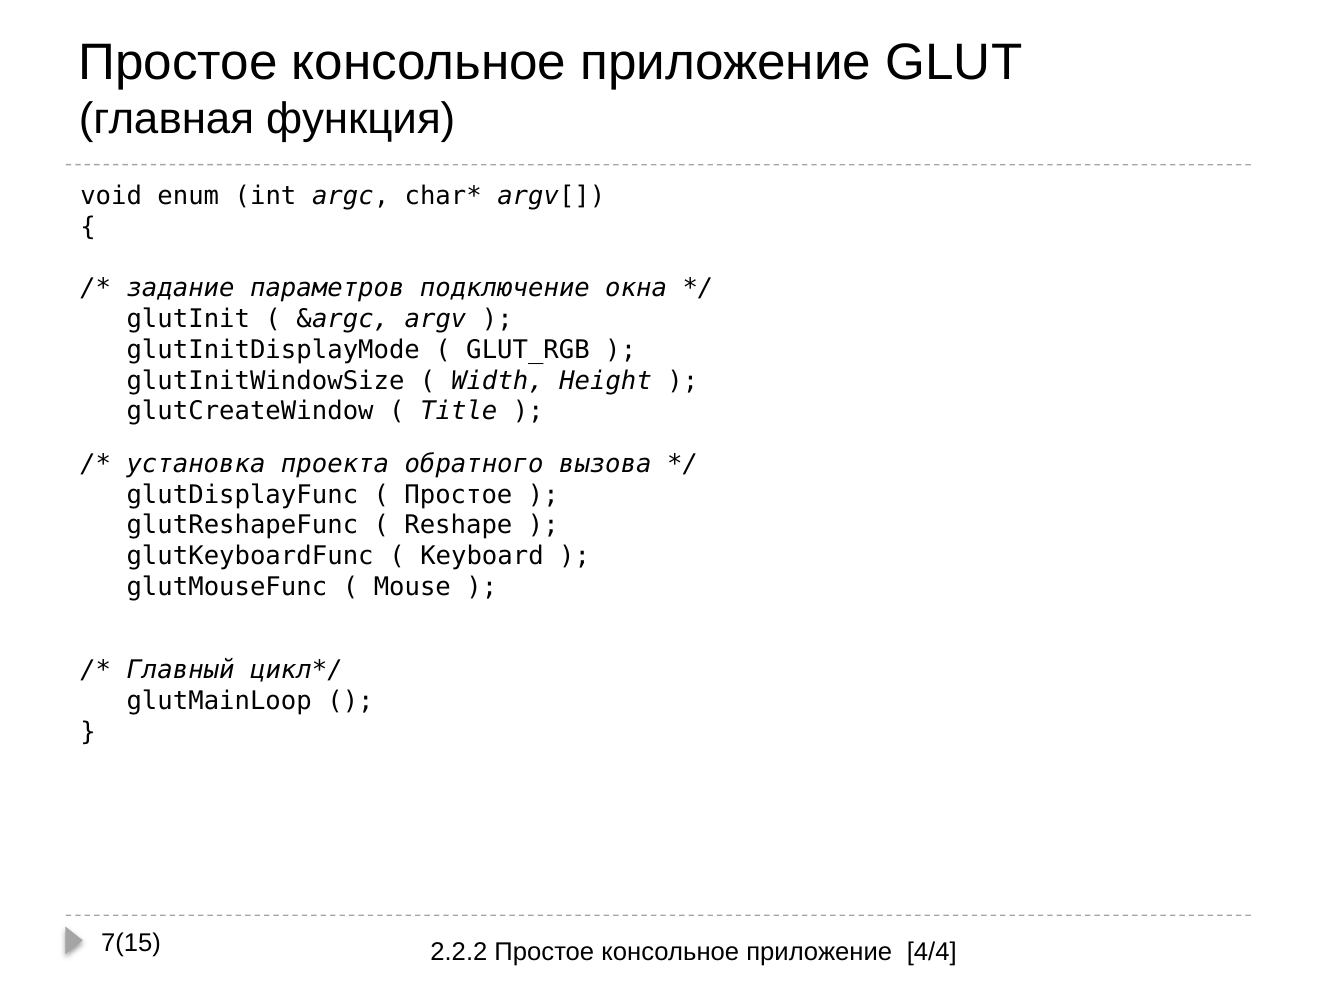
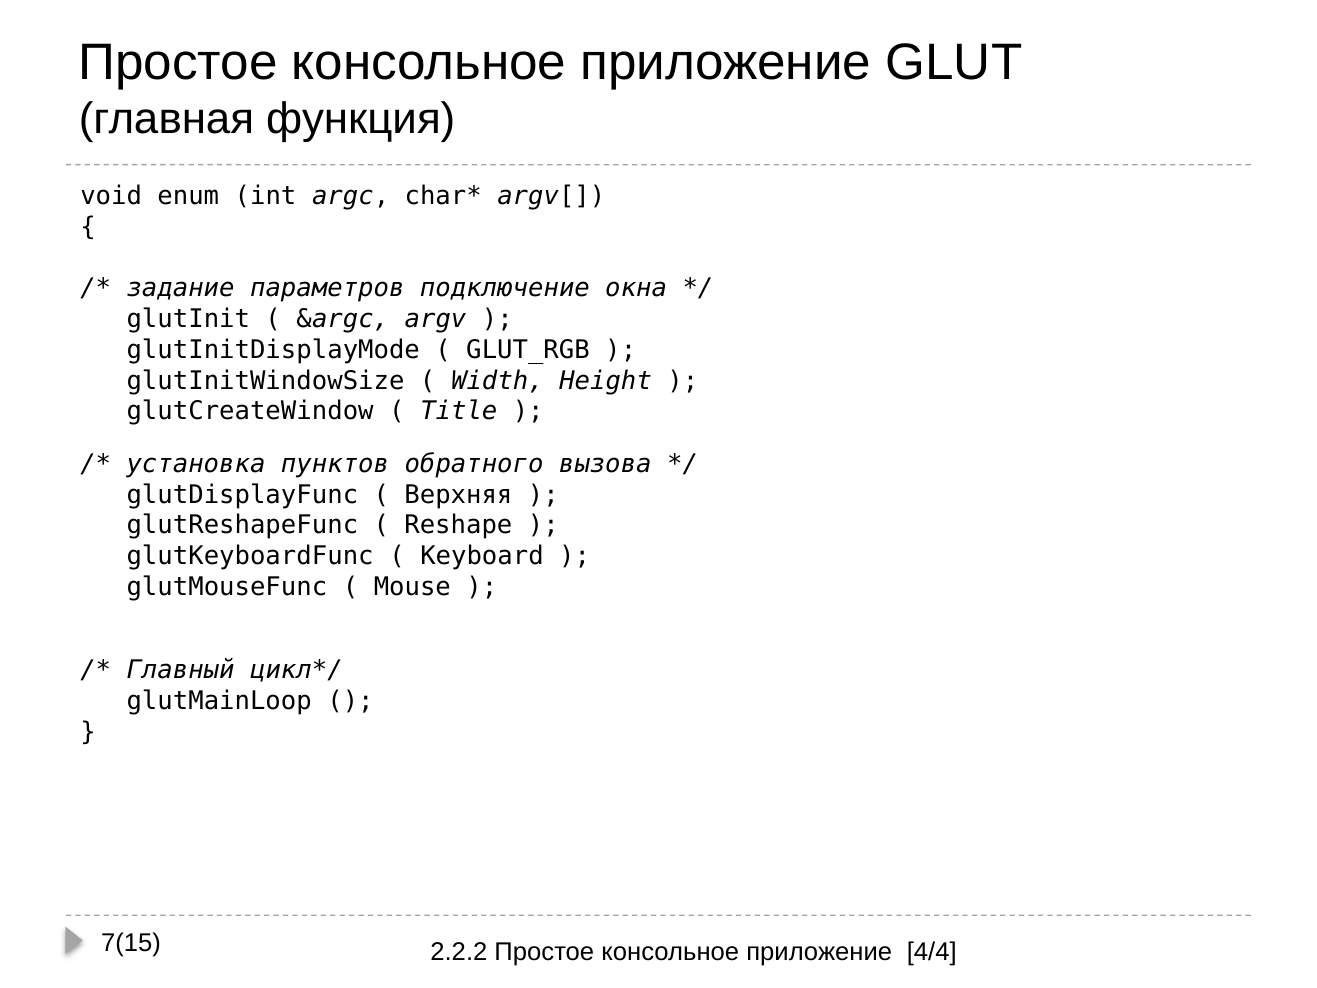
проекта: проекта -> пунктов (335, 464)
Простое: Простое -> Верхняя (458, 495)
